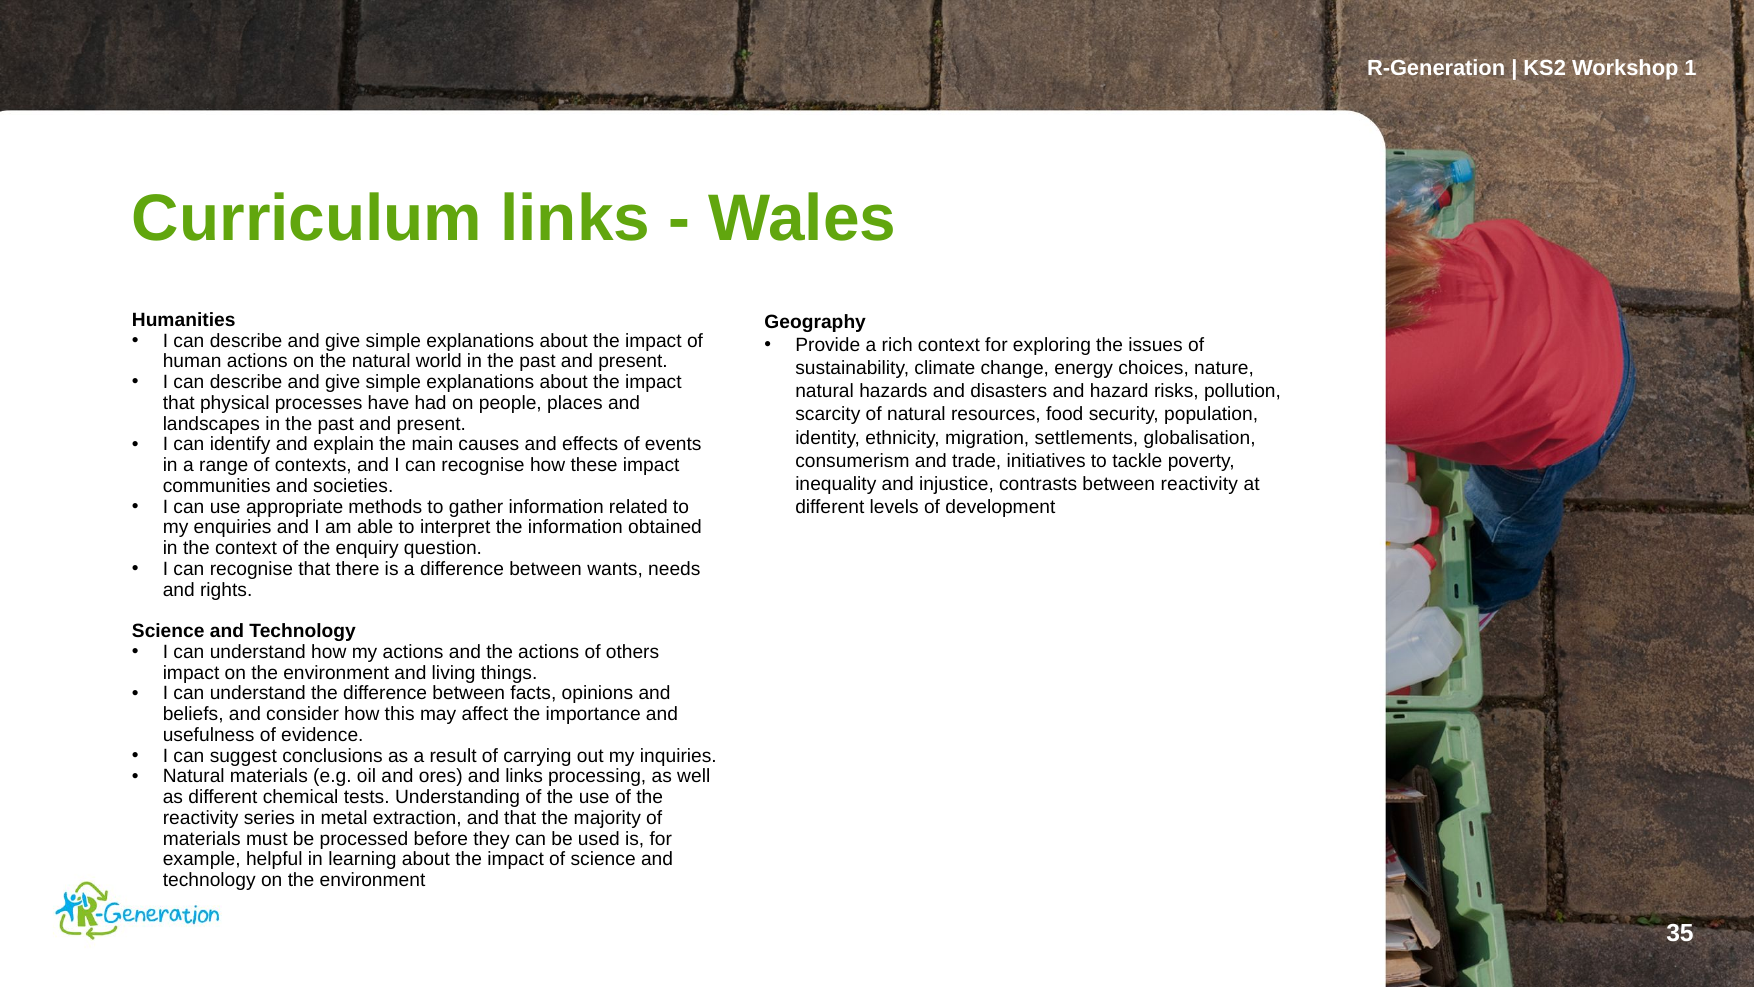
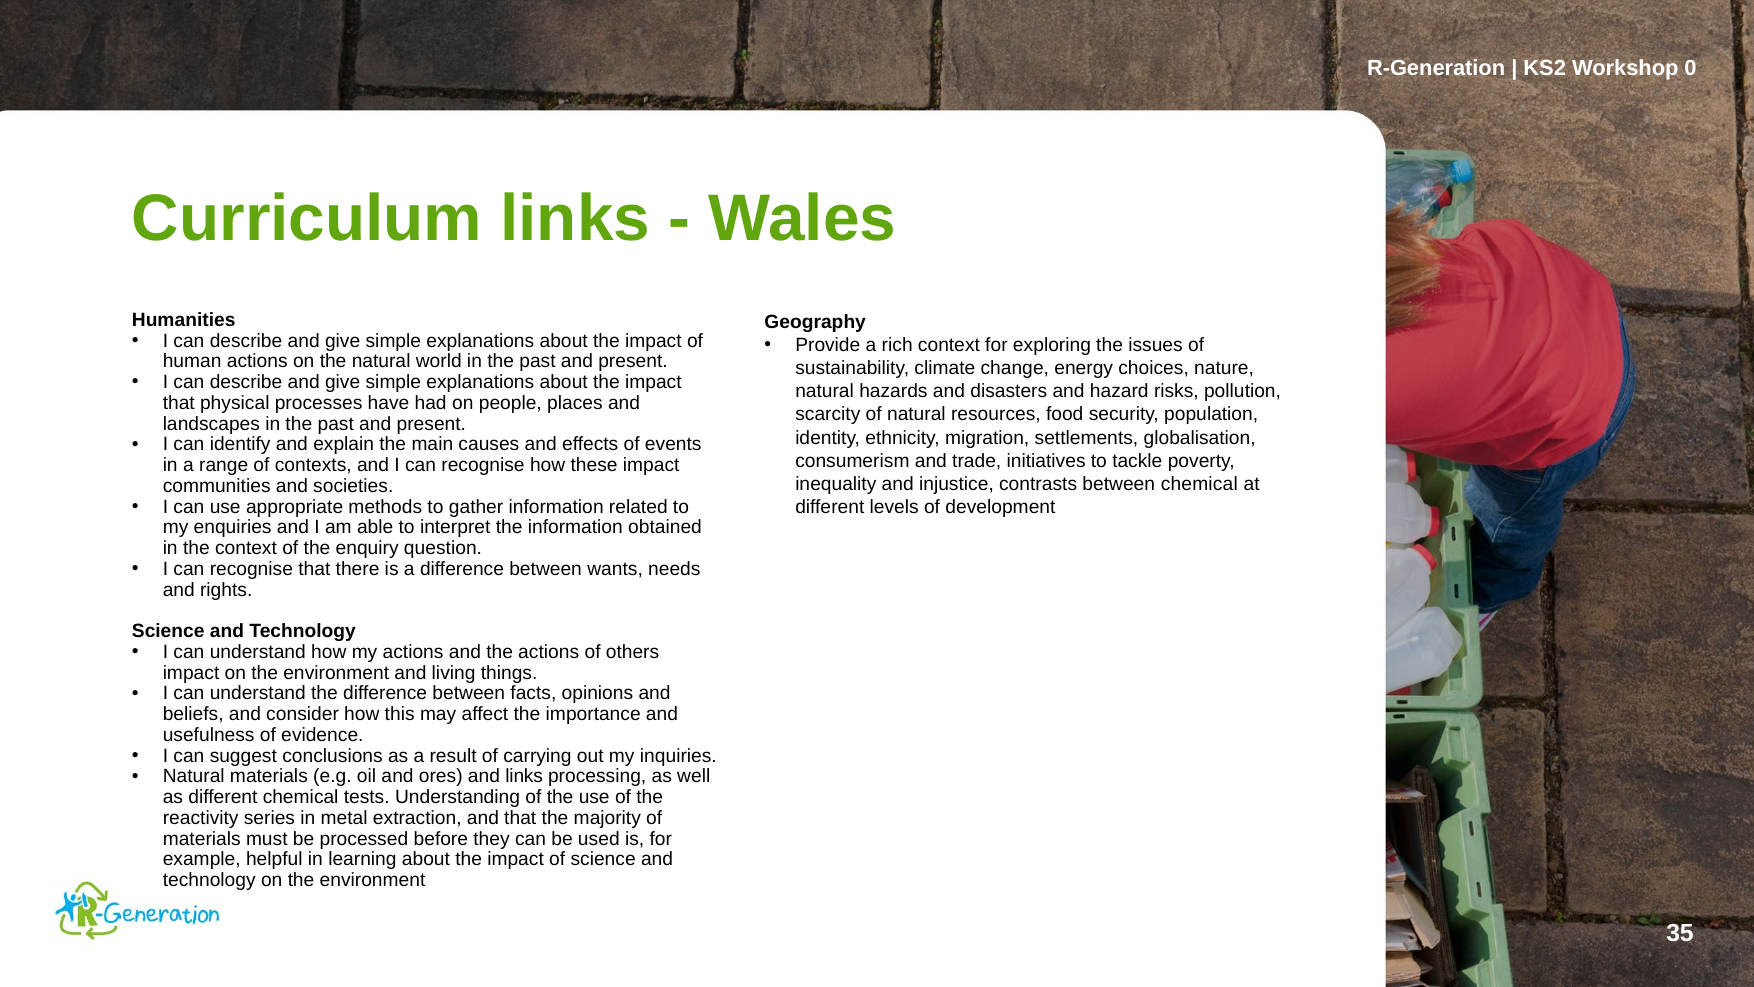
1: 1 -> 0 (1691, 68)
between reactivity: reactivity -> chemical (1199, 484)
